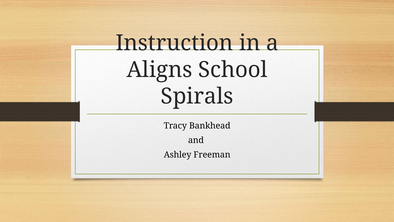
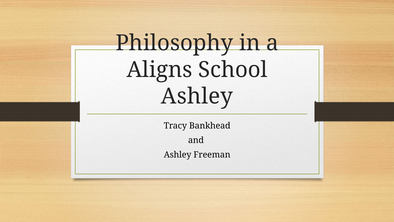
Instruction: Instruction -> Philosophy (174, 43)
Spirals: Spirals -> Ashley (197, 96)
